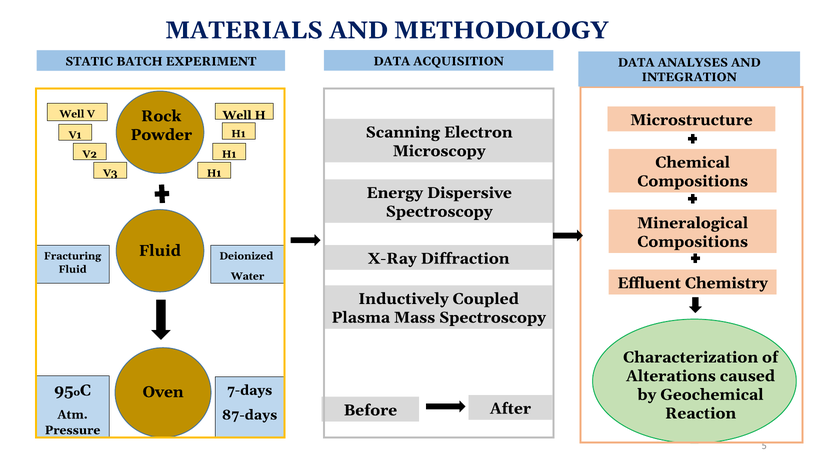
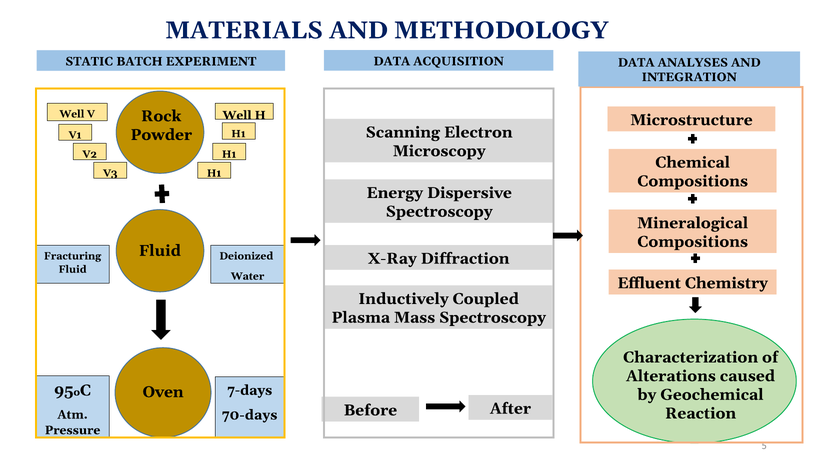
87-days: 87-days -> 70-days (250, 415)
